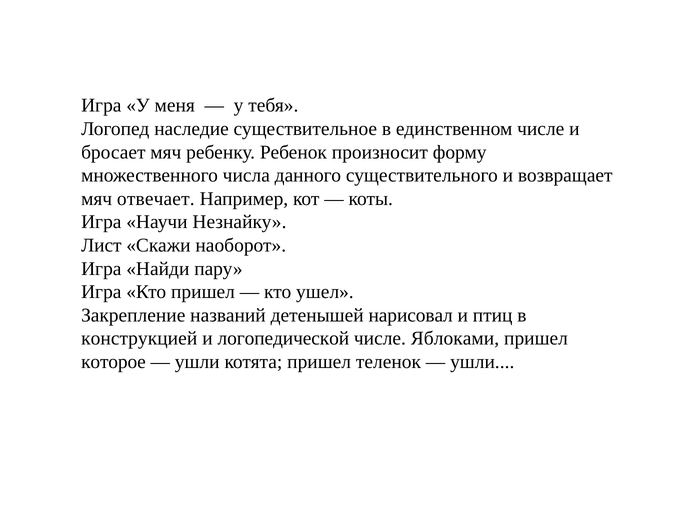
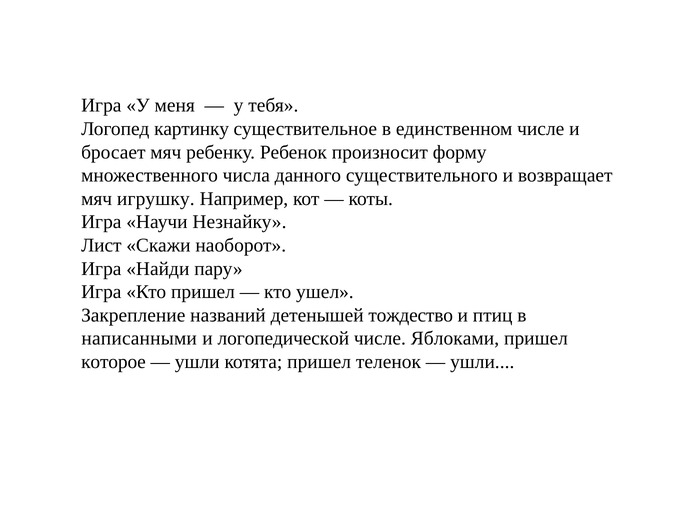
наследие: наследие -> картинку (192, 129)
отвечает: отвечает -> игрушку (156, 199)
нарисовал: нарисовал -> тождество (411, 315)
конструкцией: конструкцией -> написанными (139, 339)
